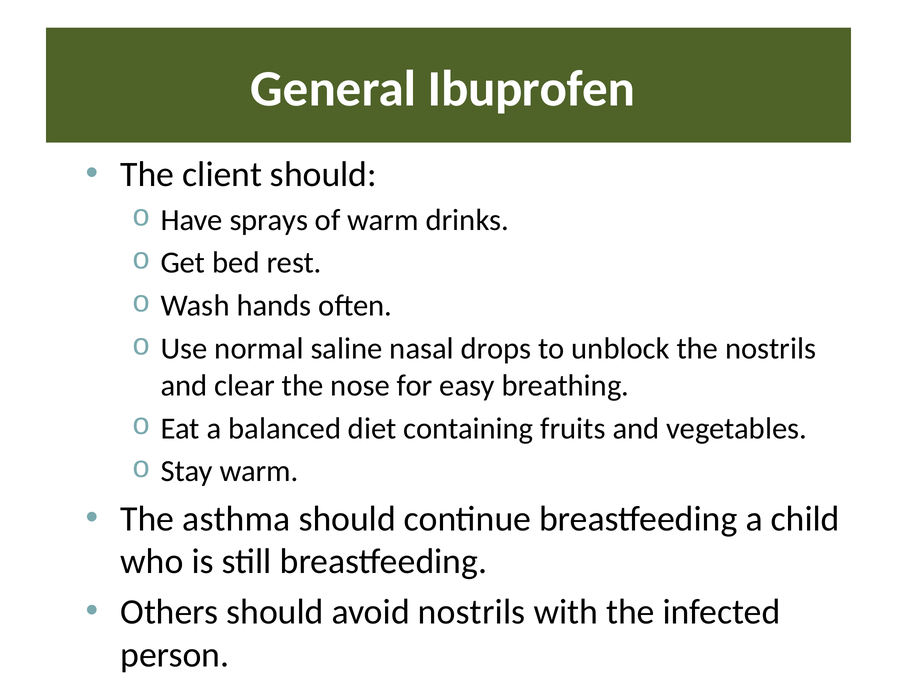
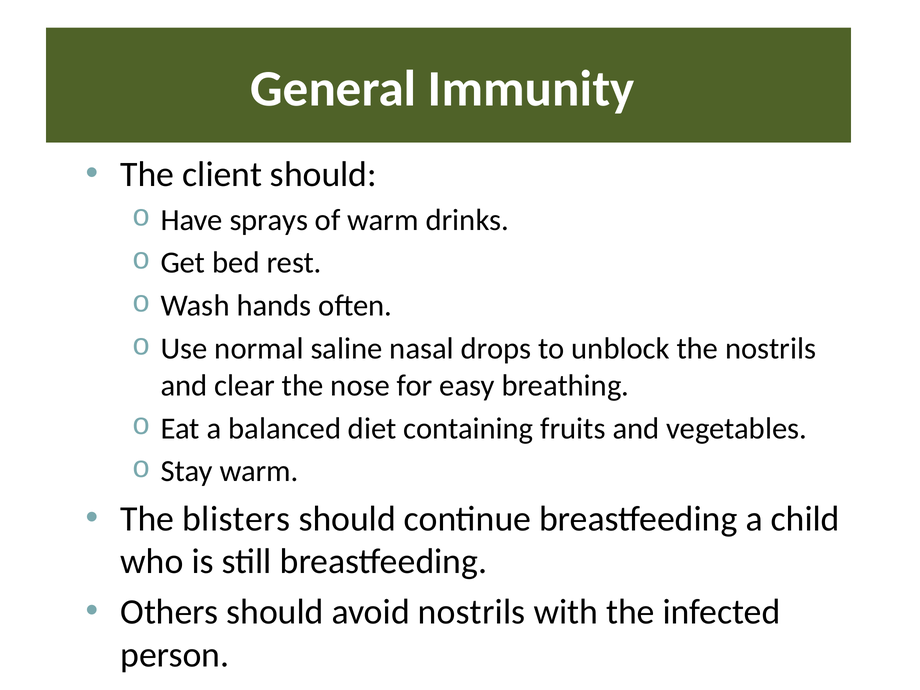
Ibuprofen: Ibuprofen -> Immunity (531, 89)
asthma: asthma -> blisters (236, 519)
